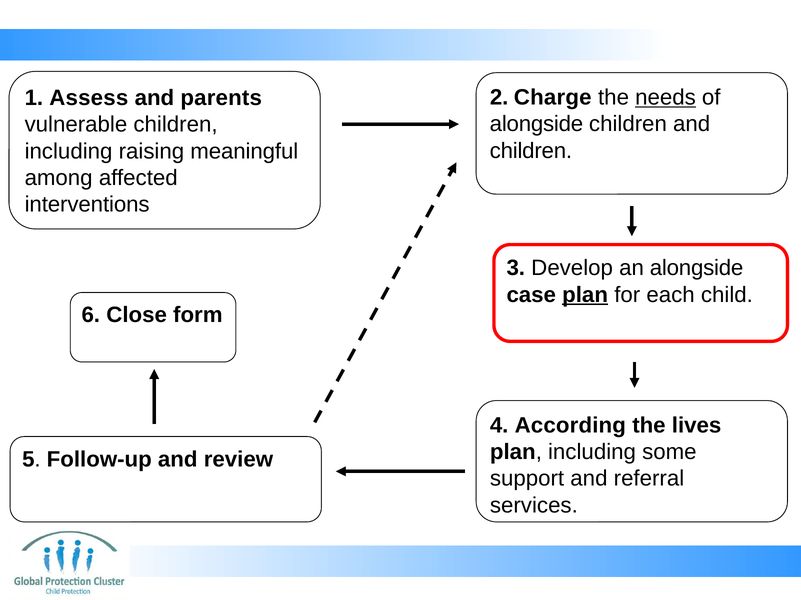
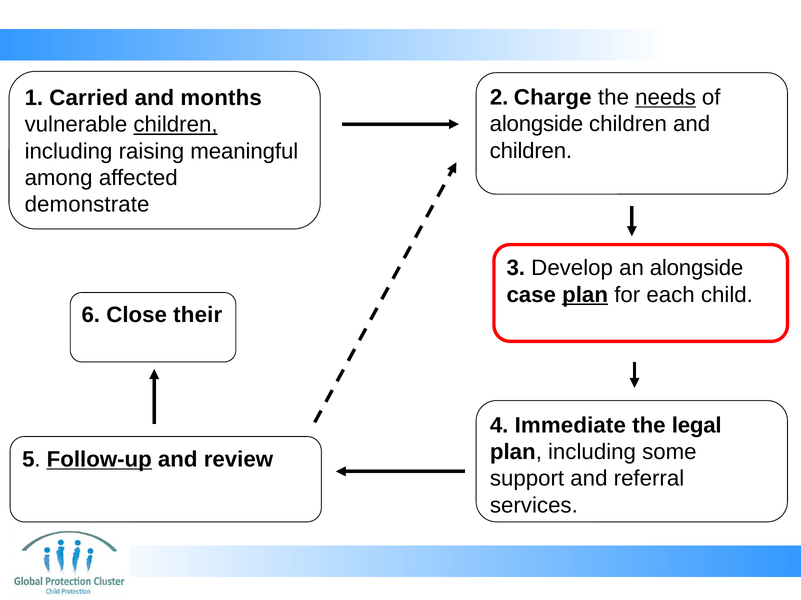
Assess: Assess -> Carried (89, 98)
parents: parents -> months (221, 98)
children underline: none -> present (176, 125)
interventions: interventions -> demonstrate (87, 205)
form: form -> their (198, 315)
According: According -> Immediate (570, 426)
lives: lives -> legal (697, 426)
Follow-up underline: none -> present (99, 460)
